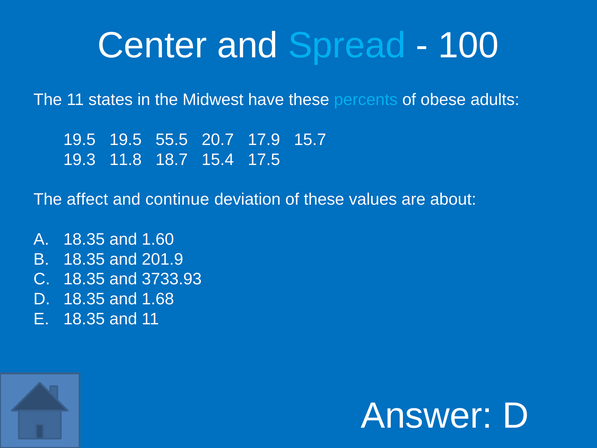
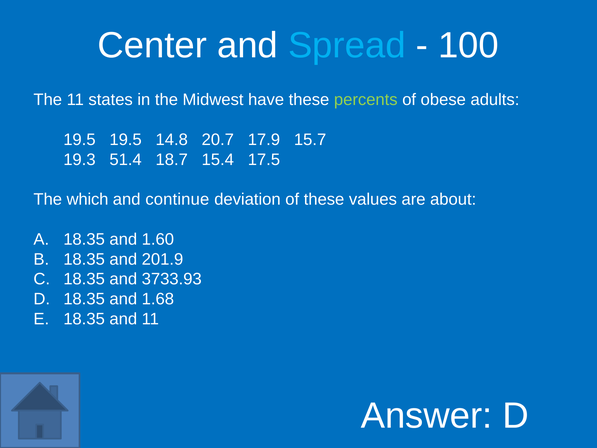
percents colour: light blue -> light green (366, 100)
55.5: 55.5 -> 14.8 (172, 140)
11.8: 11.8 -> 51.4 (126, 160)
affect: affect -> which (88, 199)
